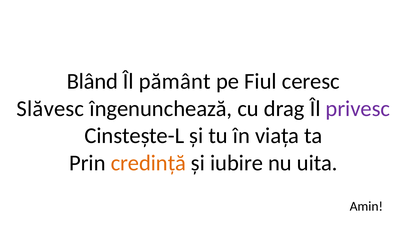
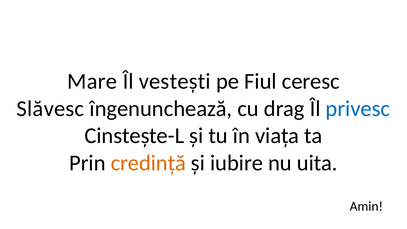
Blând: Blând -> Mare (92, 81)
pământ: pământ -> vestești (175, 81)
privesc colour: purple -> blue (358, 109)
